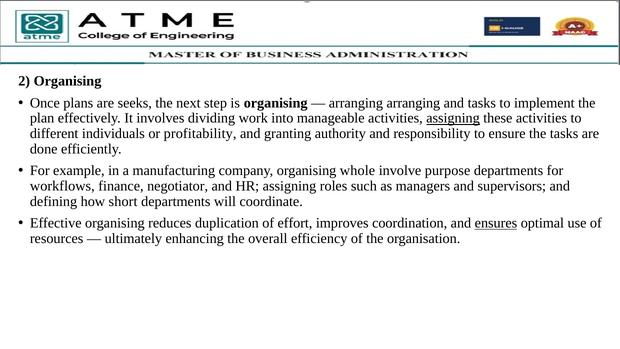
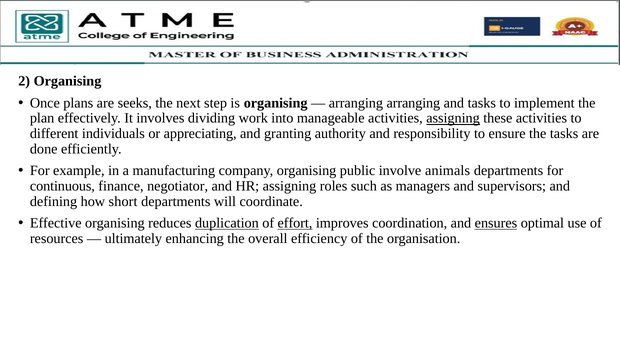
profitability: profitability -> appreciating (200, 133)
whole: whole -> public (358, 171)
purpose: purpose -> animals (448, 171)
workflows: workflows -> continuous (62, 186)
duplication underline: none -> present (227, 223)
effort underline: none -> present (295, 223)
